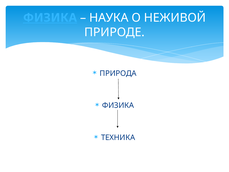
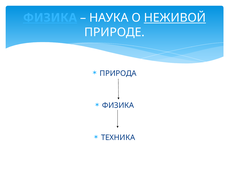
НЕЖИВОЙ underline: none -> present (175, 18)
